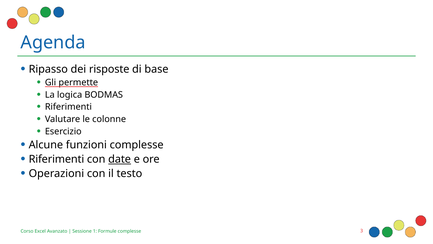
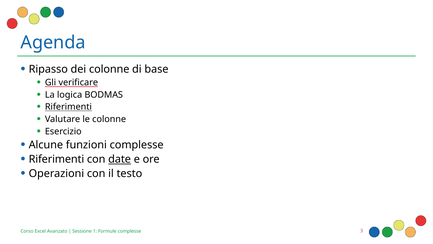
dei risposte: risposte -> colonne (109, 69)
permette: permette -> verificare (78, 82)
Riferimenti underline: none -> present (68, 107)
